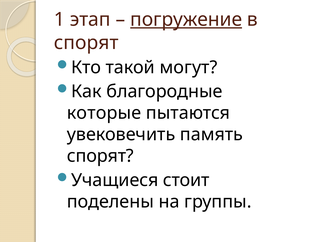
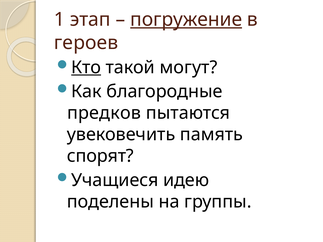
спорят: спорят -> героев (86, 43)
Кто underline: none -> present (86, 67)
которые: которые -> предков (104, 113)
стоит: стоит -> идею (186, 180)
